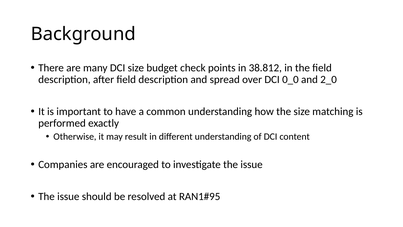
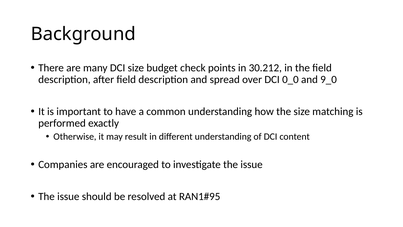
38.812: 38.812 -> 30.212 (265, 68)
2_0: 2_0 -> 9_0 (329, 79)
